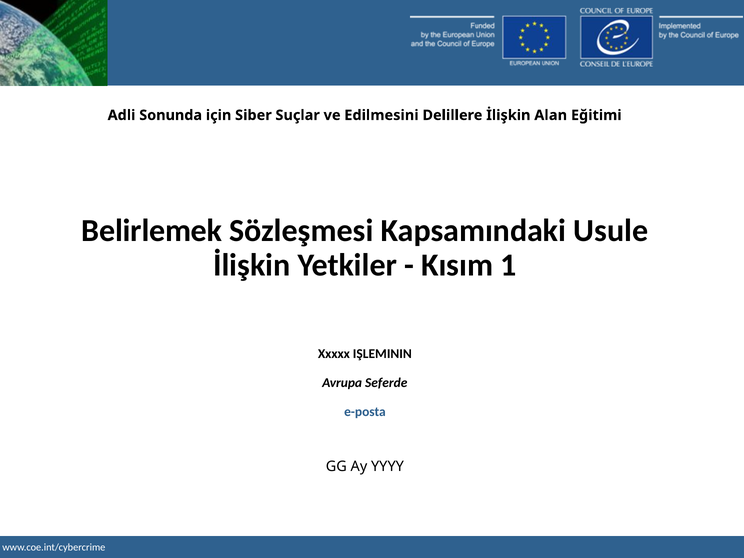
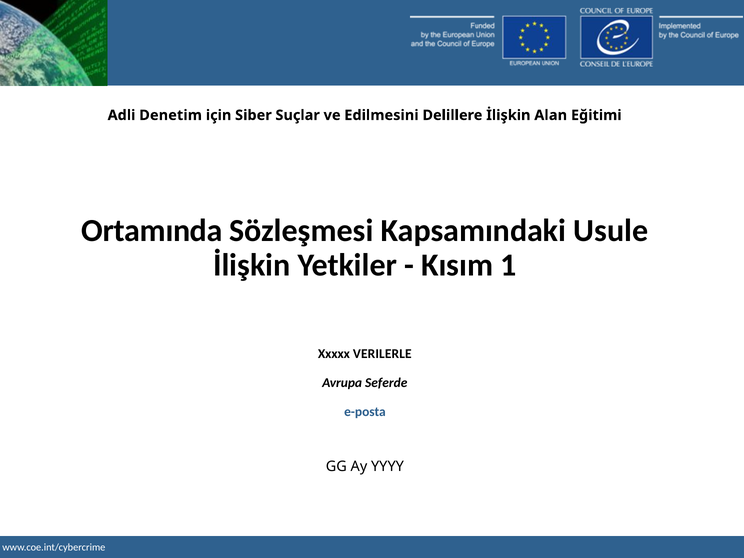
Sonunda: Sonunda -> Denetim (171, 115)
Belirlemek: Belirlemek -> Ortamında (152, 231)
IŞLEMININ: IŞLEMININ -> VERILERLE (382, 354)
